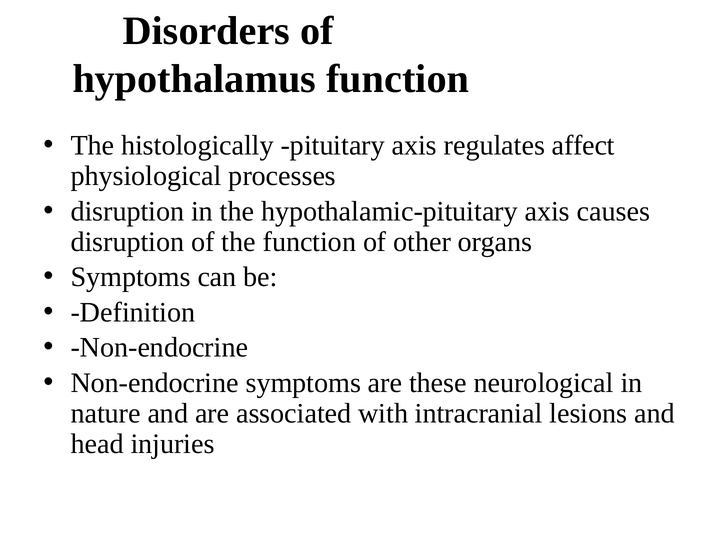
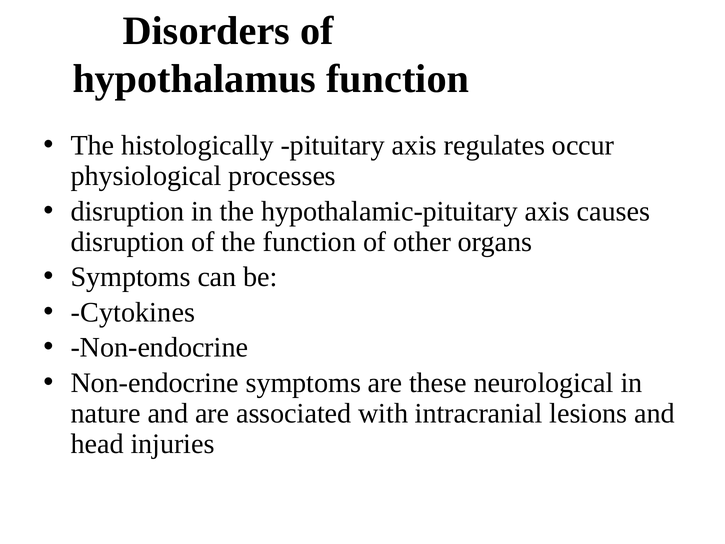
affect: affect -> occur (583, 145)
Definition: Definition -> Cytokines (133, 312)
